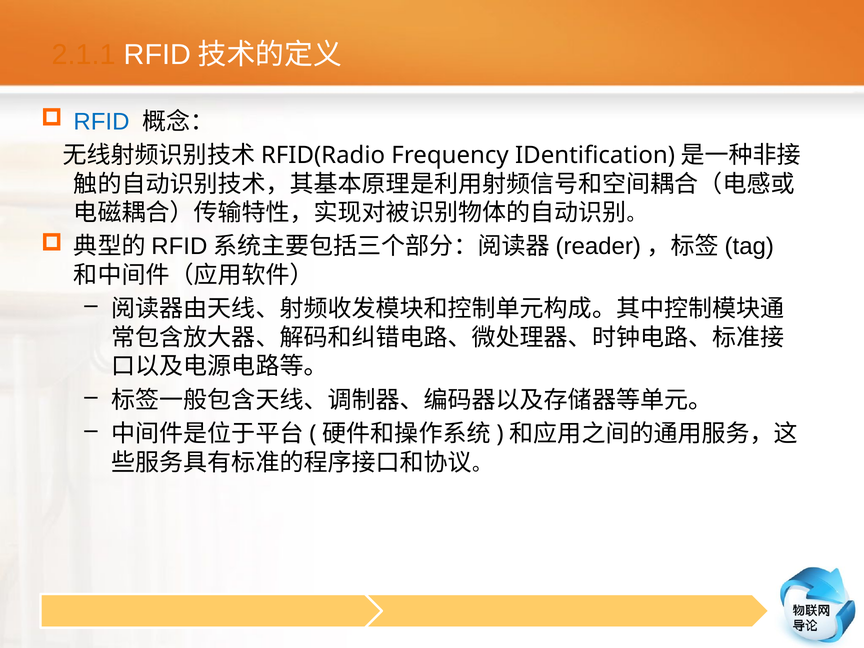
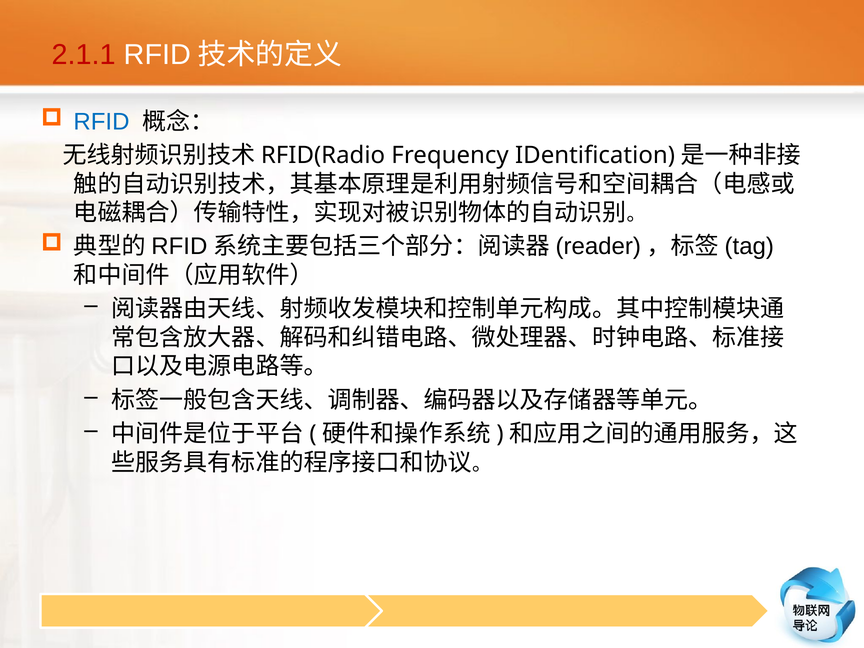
2.1.1 colour: orange -> red (84, 55)
